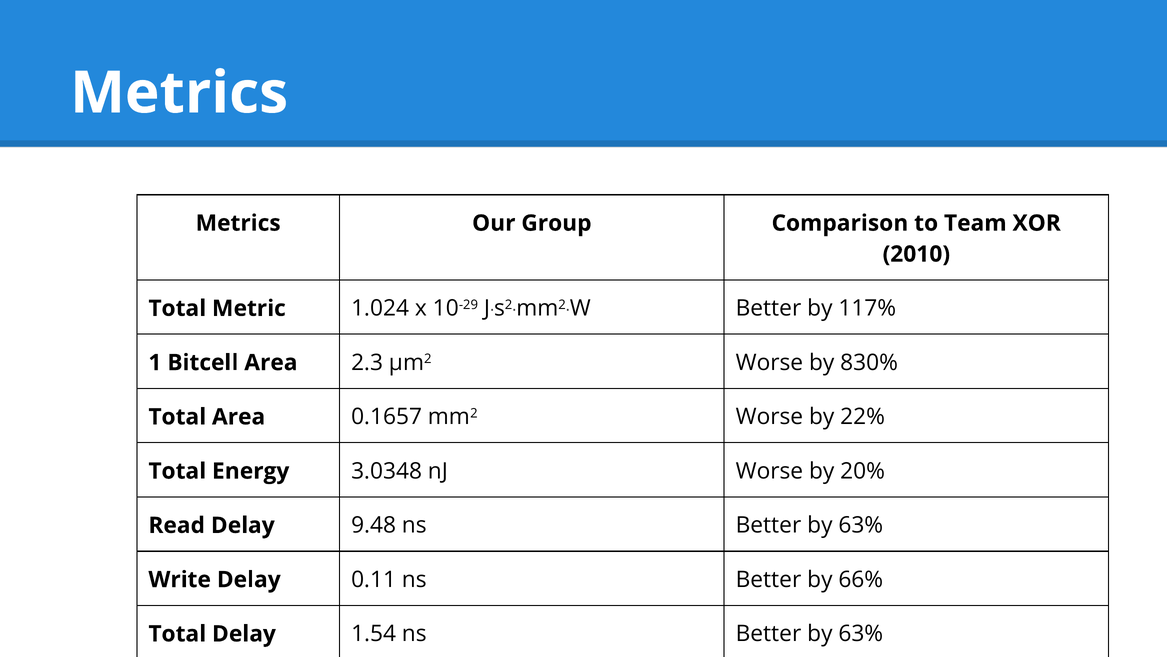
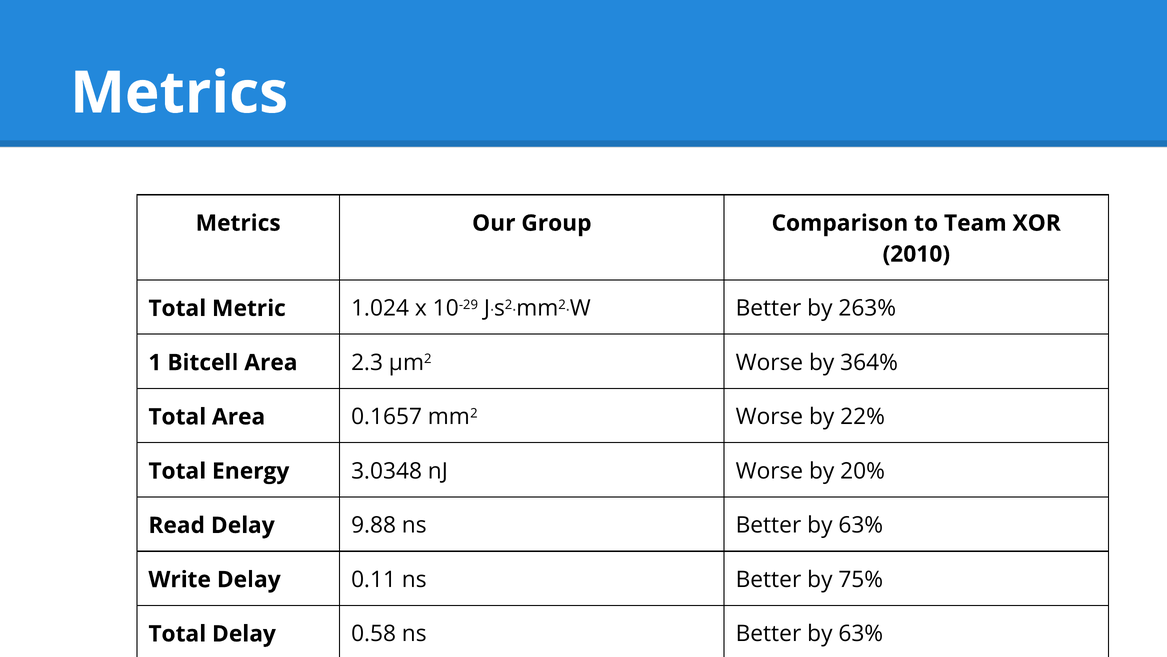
117%: 117% -> 263% (867, 308)
830%: 830% -> 364% (869, 362)
9.48: 9.48 -> 9.88 (374, 525)
66%: 66% -> 75% (861, 579)
1.54: 1.54 -> 0.58 (374, 633)
